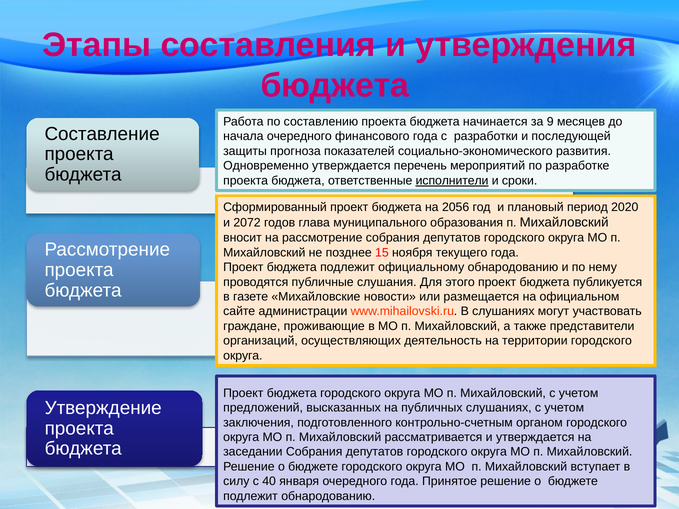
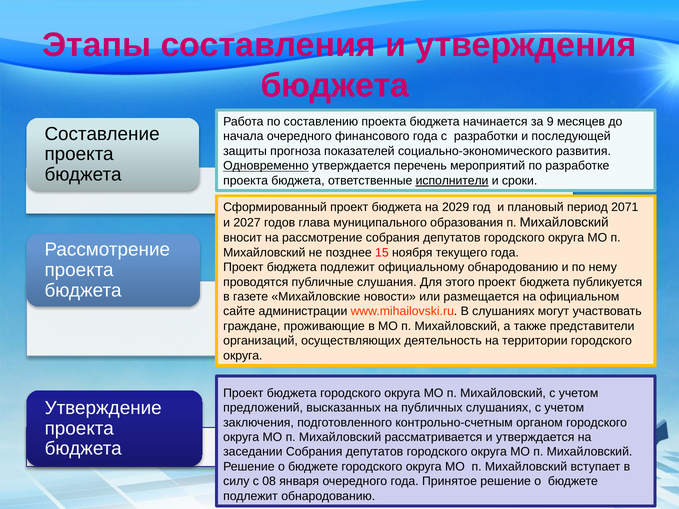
Одновременно underline: none -> present (266, 166)
2056: 2056 -> 2029 (456, 207)
2020: 2020 -> 2071 (625, 207)
2072: 2072 -> 2027 (247, 223)
40: 40 -> 08 (269, 482)
